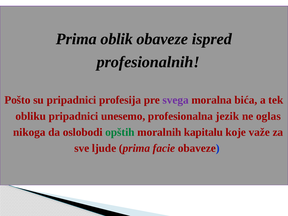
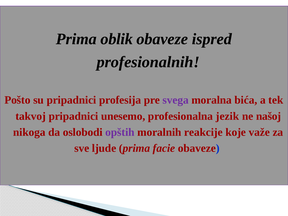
obliku: obliku -> takvoj (31, 116)
oglas: oglas -> našoj (269, 116)
opštih colour: green -> purple (120, 132)
kapitalu: kapitalu -> reakcije (203, 132)
